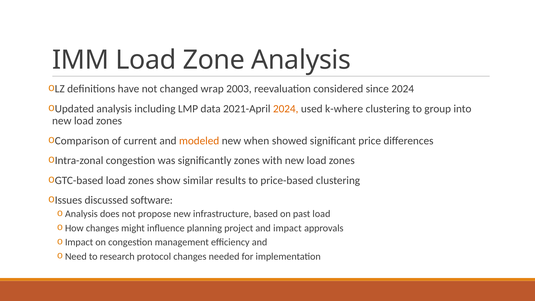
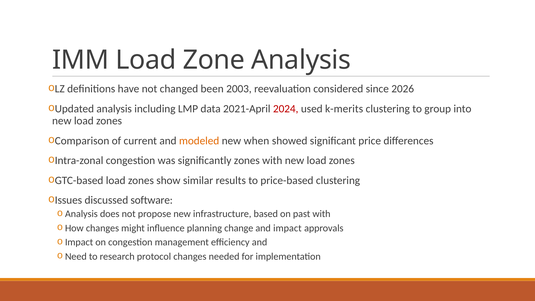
wrap: wrap -> been (212, 89)
since 2024: 2024 -> 2026 (403, 89)
2024 colour: orange -> red (286, 109)
k-where: k-where -> k-merits (344, 109)
past load: load -> with (321, 214)
project: project -> change (239, 228)
